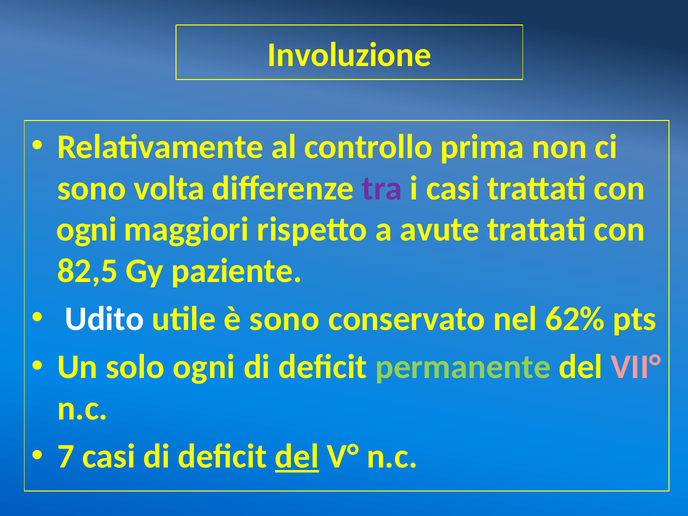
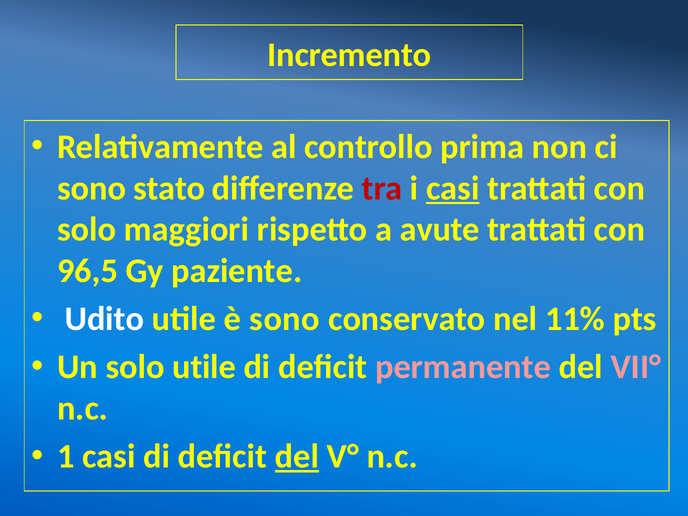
Involuzione: Involuzione -> Incremento (349, 55)
volta: volta -> stato (169, 188)
tra colour: purple -> red (382, 188)
casi underline: none -> present (453, 188)
ogni: ogni -> solo (87, 229)
82,5: 82,5 -> 96,5 (88, 271)
62%: 62% -> 11% (575, 319)
solo ogni: ogni -> utile (204, 367)
permanente colour: light green -> pink (463, 367)
7: 7 -> 1 (66, 456)
